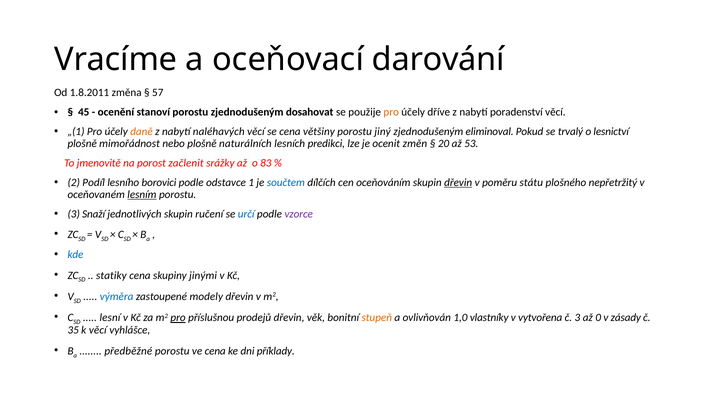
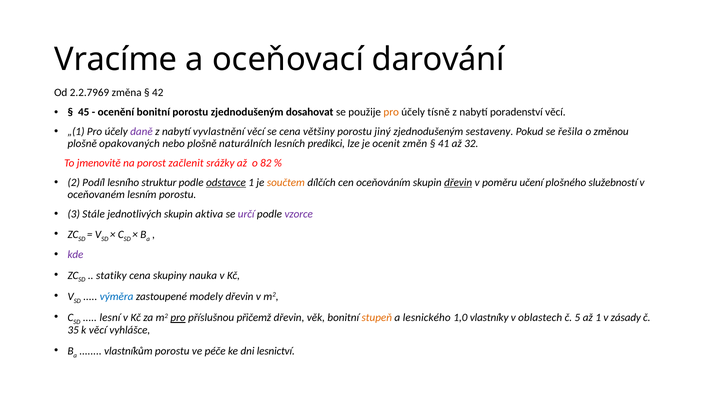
1.8.2011: 1.8.2011 -> 2.2.7969 (90, 93)
57: 57 -> 42 (158, 93)
ocenění stanoví: stanoví -> bonitní (153, 112)
dříve: dříve -> tísně (439, 112)
daně colour: orange -> purple (141, 132)
naléhavých: naléhavých -> vyvlastnění (219, 132)
eliminoval: eliminoval -> sestaveny (490, 132)
trvalý: trvalý -> řešila (570, 132)
lesnictví: lesnictví -> změnou (611, 132)
mimořádnost: mimořádnost -> opakovaných (130, 144)
20: 20 -> 41 (444, 144)
53: 53 -> 32 (471, 144)
83: 83 -> 82 (266, 163)
borovici: borovici -> struktur (159, 182)
odstavce underline: none -> present (226, 182)
součtem colour: blue -> orange (286, 182)
státu: státu -> učení (531, 182)
nepřetržitý: nepřetržitý -> služebností (613, 182)
lesním underline: present -> none (142, 194)
Snaží: Snaží -> Stále (94, 214)
ručení: ručení -> aktiva (209, 214)
určí colour: blue -> purple (246, 214)
kde colour: blue -> purple (75, 255)
jinými: jinými -> nauka (203, 275)
prodejů: prodejů -> přičemž (254, 318)
ovlivňován: ovlivňován -> lesnického (427, 318)
vytvořena: vytvořena -> oblastech (540, 318)
č 3: 3 -> 5 (577, 318)
až 0: 0 -> 1 (598, 318)
předběžné: předběžné -> vlastníkům (128, 351)
ve cena: cena -> péče (215, 351)
příklady: příklady -> lesnictví (276, 351)
